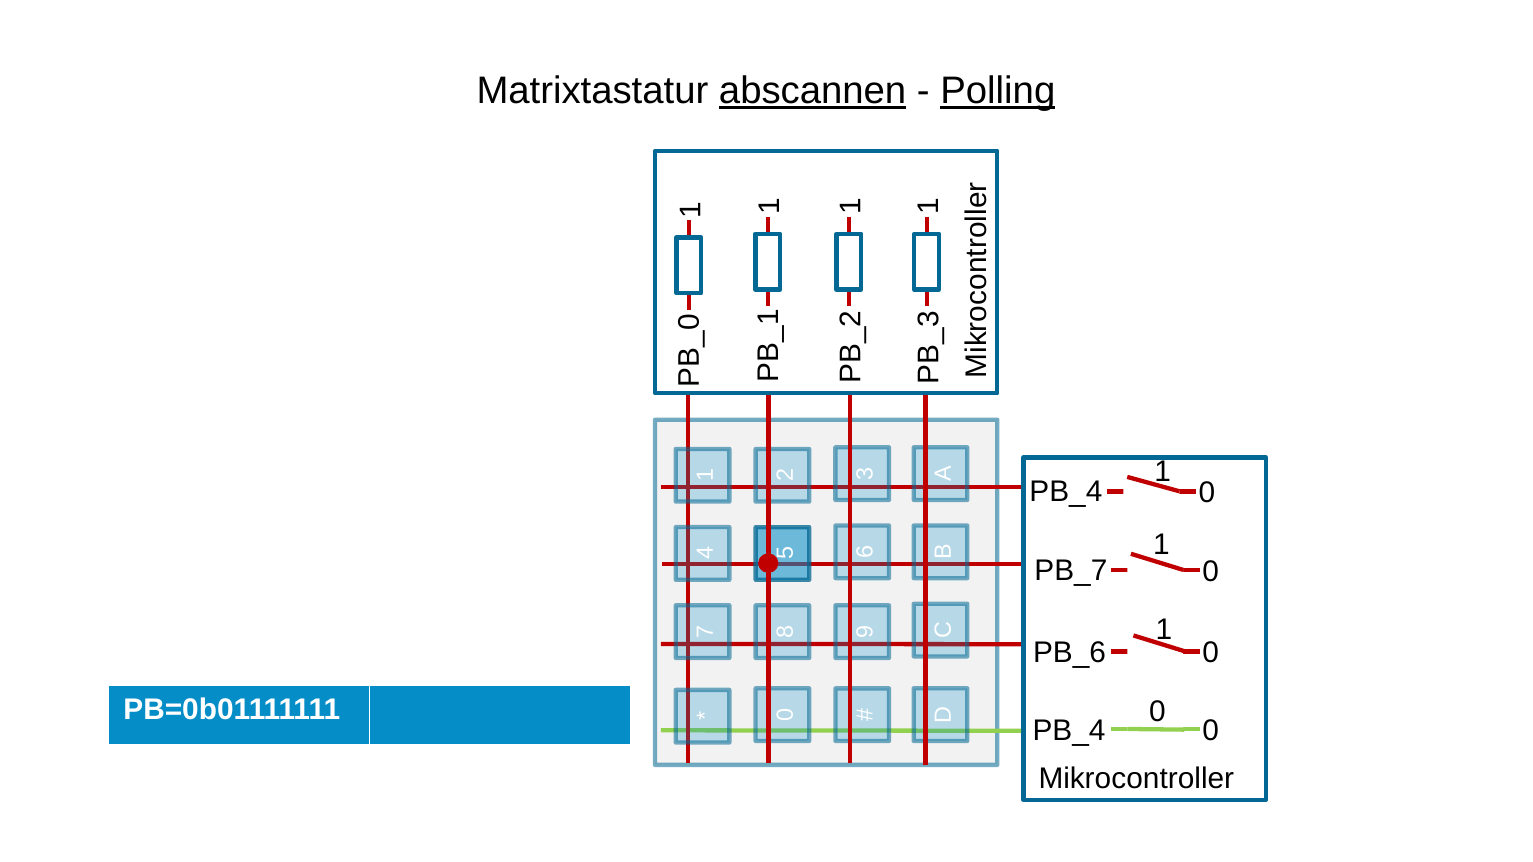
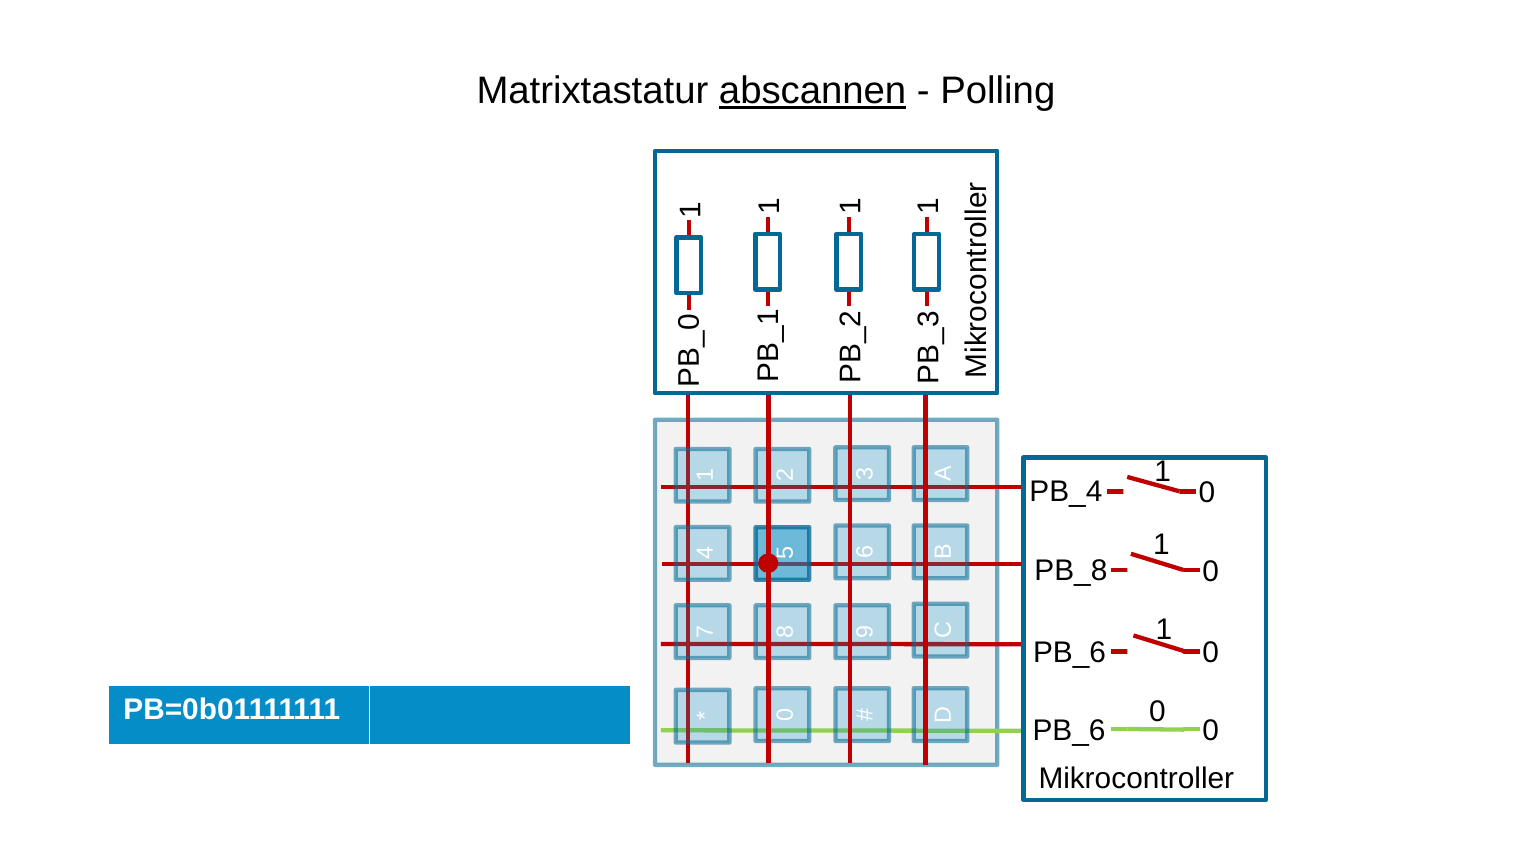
Polling underline: present -> none (998, 91)
PB_7: PB_7 -> PB_8 (1071, 571)
PB_4: PB_4 -> PB_6 (1069, 731)
